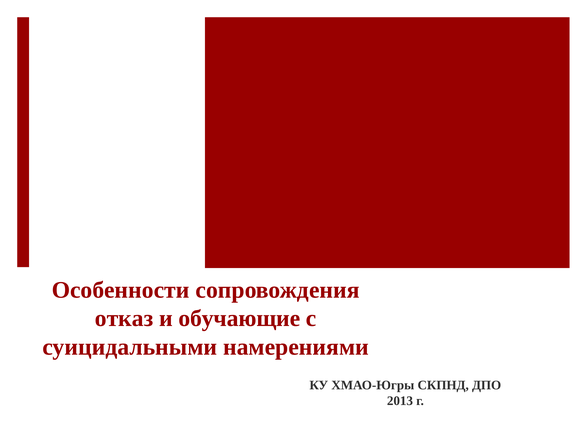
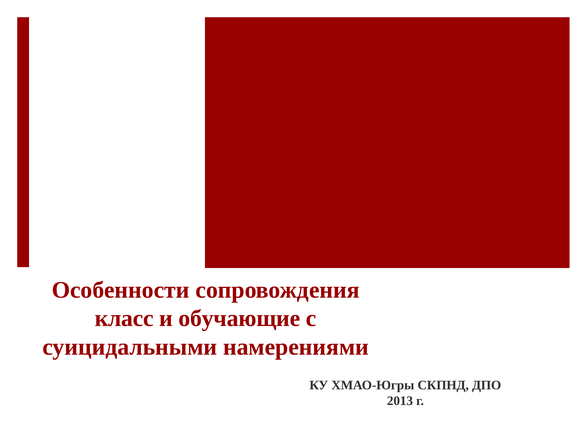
отказ: отказ -> класс (124, 318)
